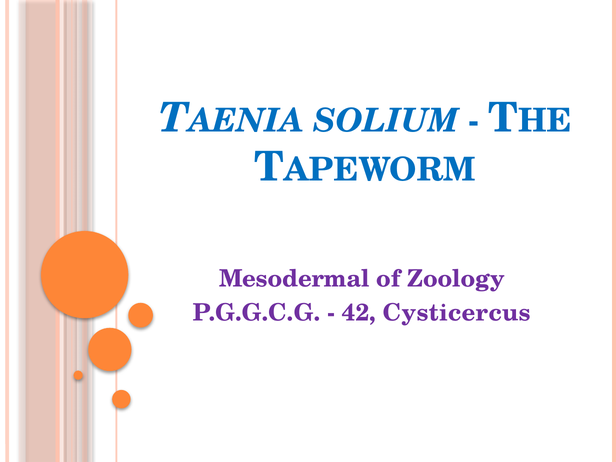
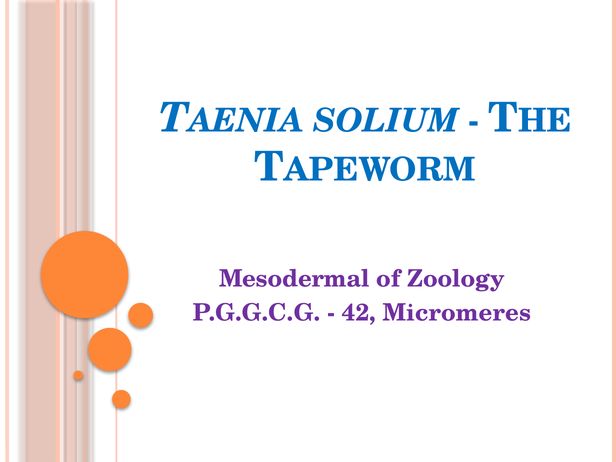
Cysticercus: Cysticercus -> Micromeres (457, 313)
